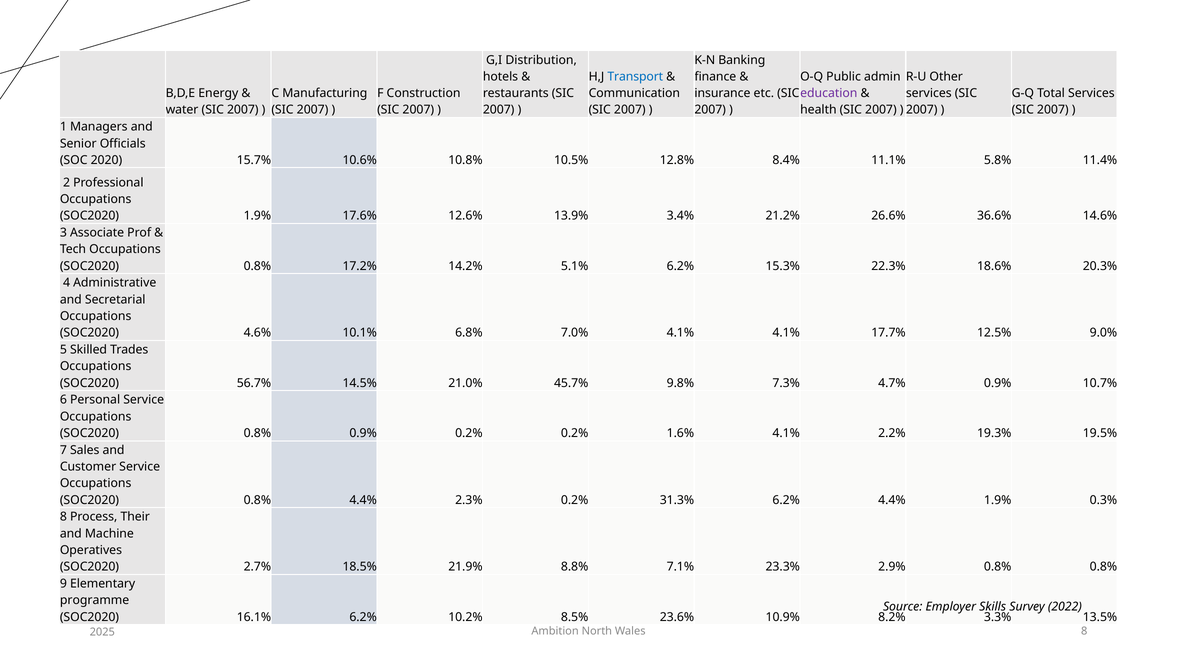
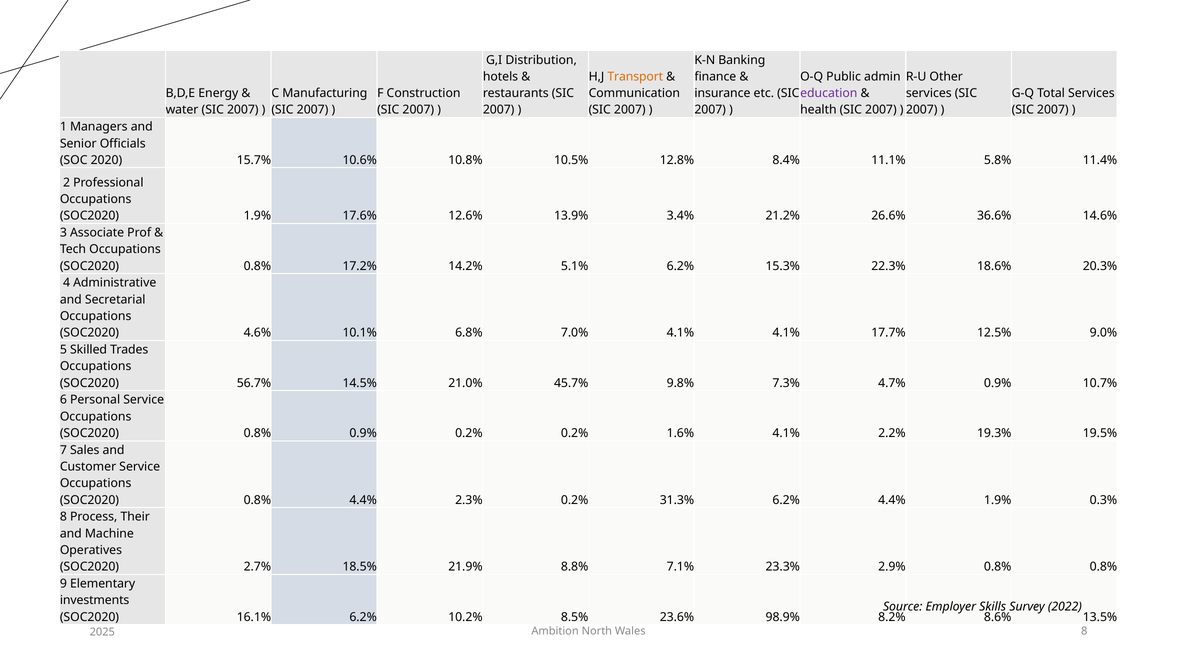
Transport colour: blue -> orange (635, 77)
programme: programme -> investments (95, 600)
10.9%: 10.9% -> 98.9% (783, 617)
3.3%: 3.3% -> 8.6% (998, 617)
